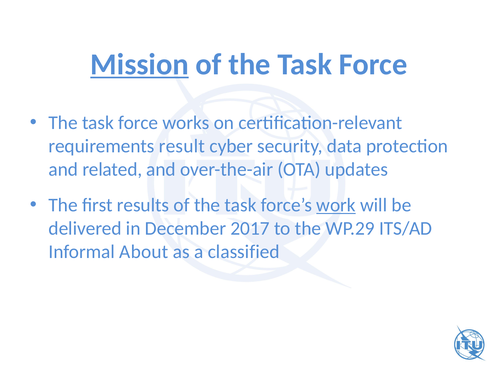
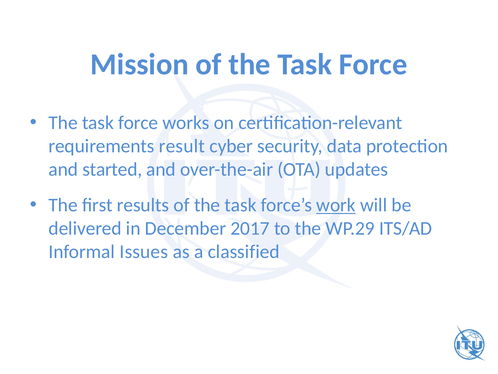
Mission underline: present -> none (140, 64)
related: related -> started (112, 169)
About: About -> Issues (144, 251)
